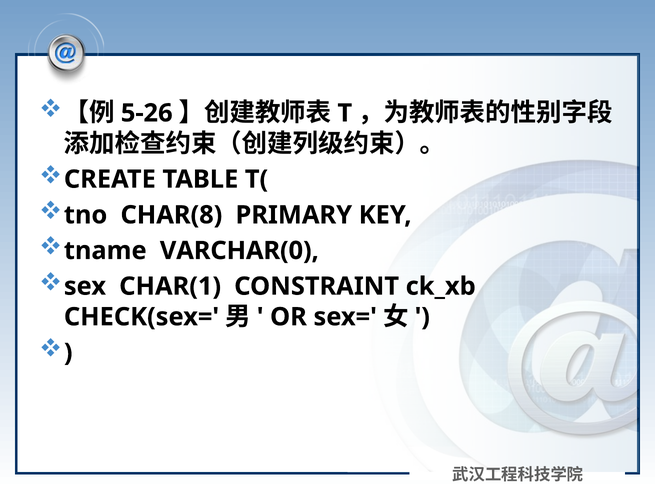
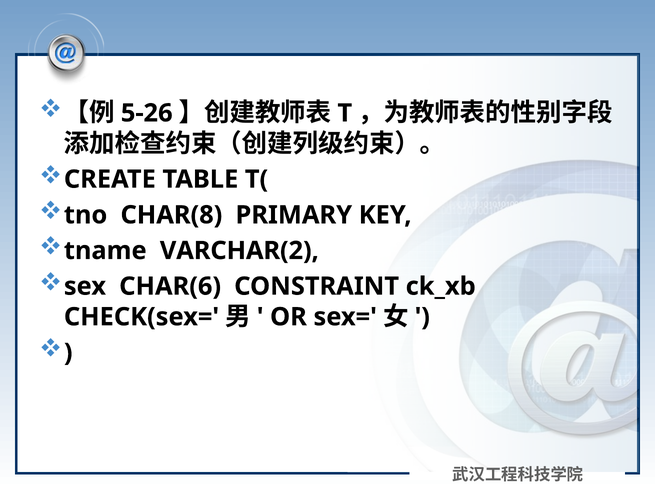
VARCHAR(0: VARCHAR(0 -> VARCHAR(2 (239, 251)
CHAR(1: CHAR(1 -> CHAR(6 (170, 286)
